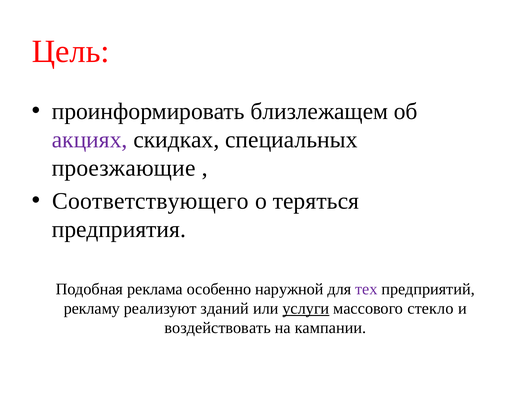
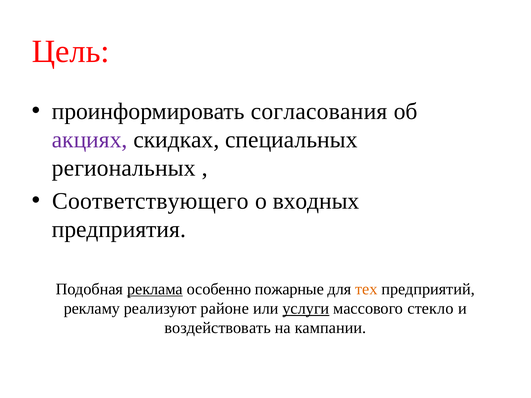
близлежащем: близлежащем -> согласования (319, 111)
проезжающие: проезжающие -> региональных (124, 168)
теряться: теряться -> входных (316, 201)
реклама underline: none -> present (155, 289)
наружной: наружной -> пожарные (289, 289)
тех colour: purple -> orange (366, 289)
зданий: зданий -> районе (225, 309)
